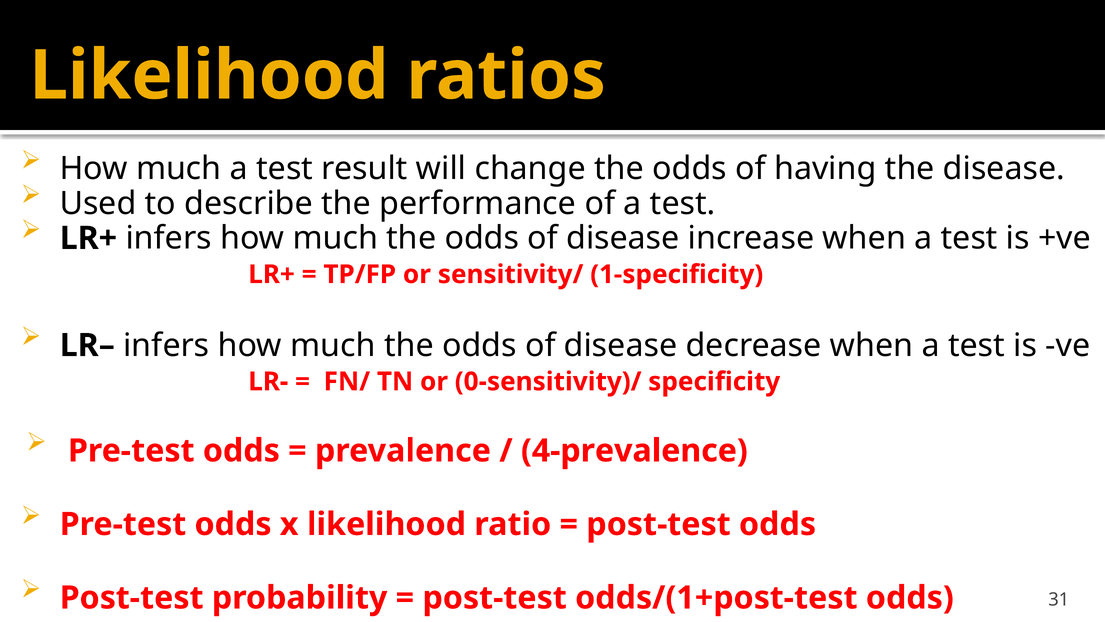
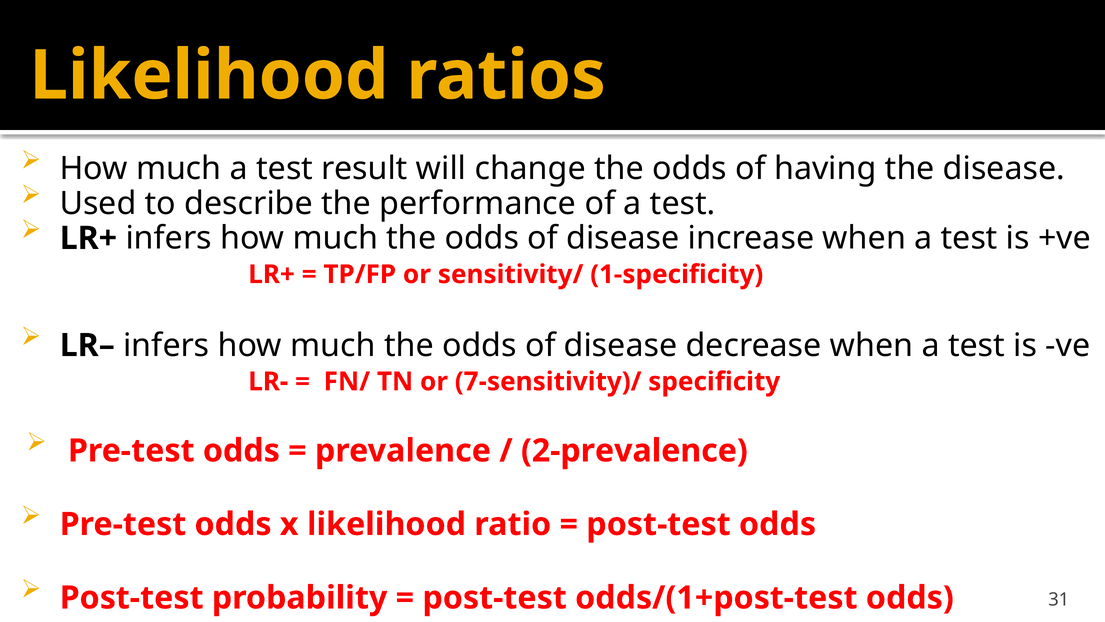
0-sensitivity)/: 0-sensitivity)/ -> 7-sensitivity)/ (548, 381)
4-prevalence: 4-prevalence -> 2-prevalence (634, 451)
